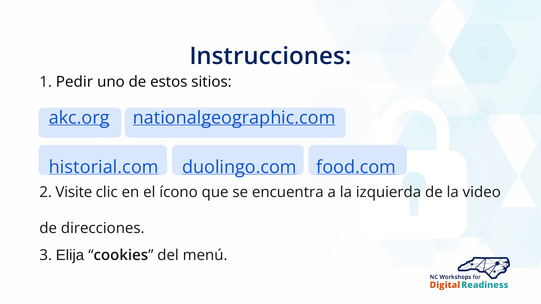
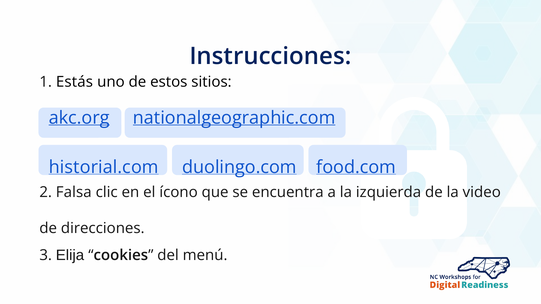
Pedir: Pedir -> Estás (74, 82)
Visite: Visite -> Falsa (74, 193)
